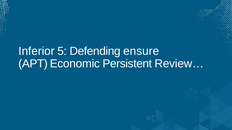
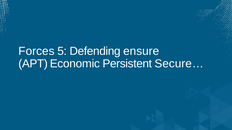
Inferior: Inferior -> Forces (36, 51)
Review…: Review… -> Secure… (179, 64)
